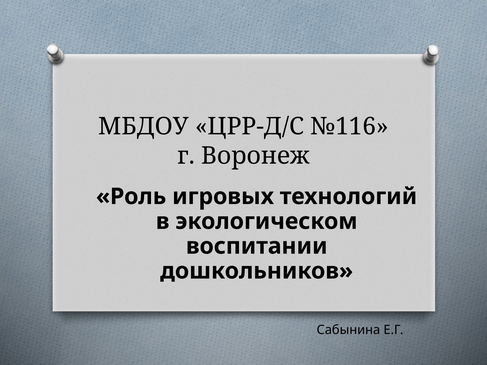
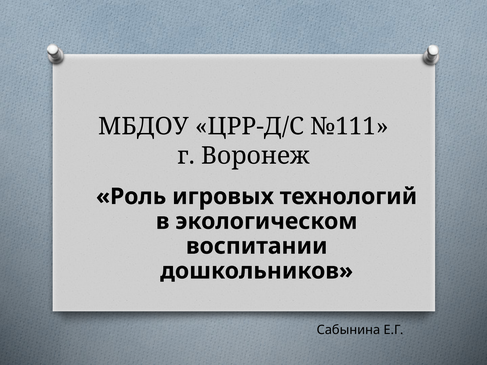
№116: №116 -> №111 (350, 127)
